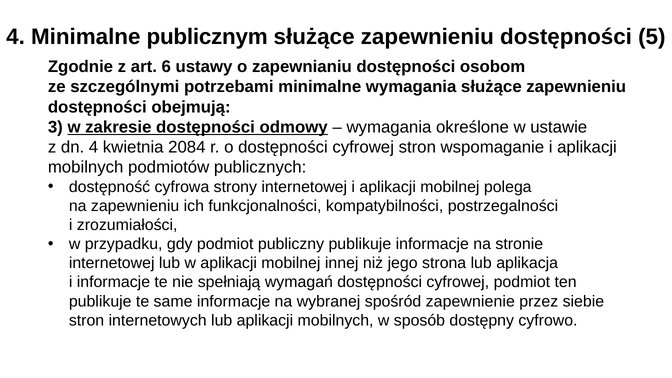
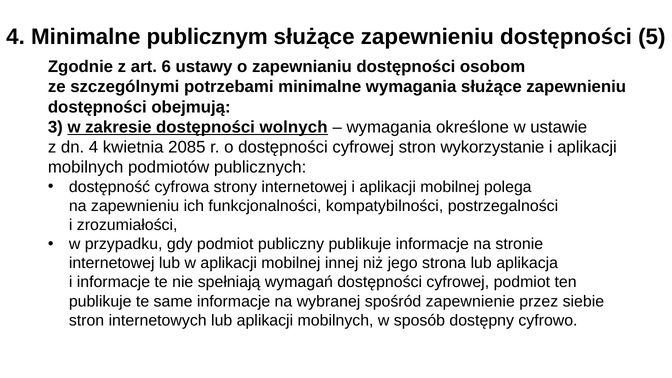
odmowy: odmowy -> wolnych (294, 127)
2084: 2084 -> 2085 (187, 147)
wspomaganie: wspomaganie -> wykorzystanie (492, 147)
